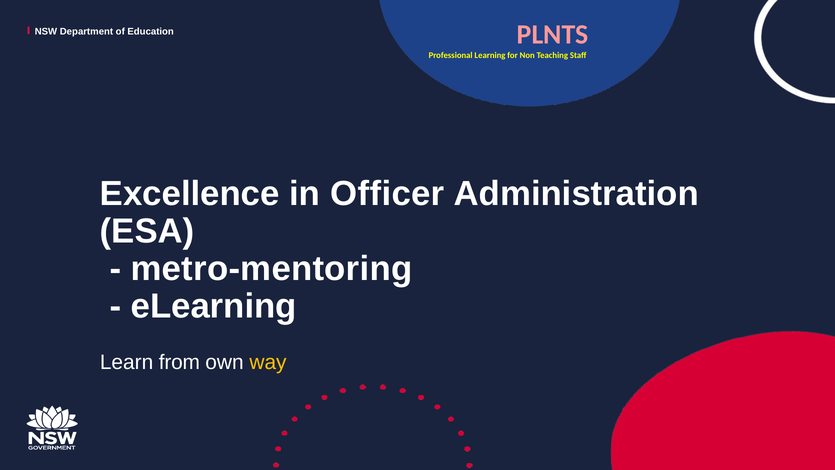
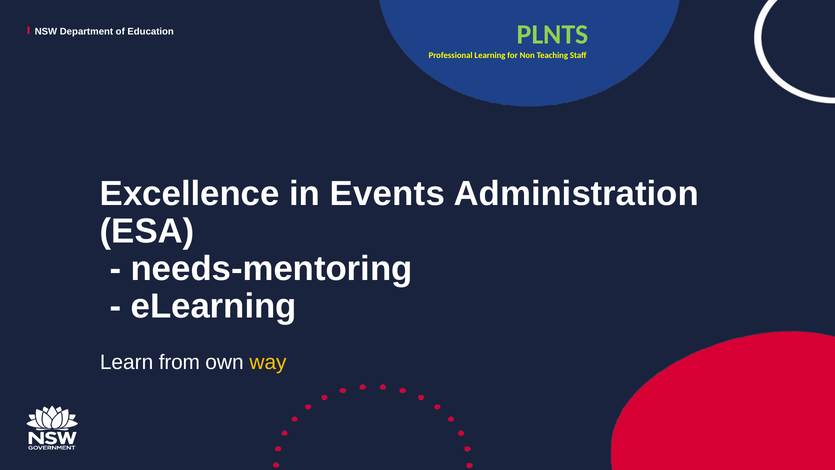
PLNTS colour: pink -> light green (553, 35)
Officer: Officer -> Events (387, 194)
metro-mentoring: metro-mentoring -> needs-mentoring (272, 269)
